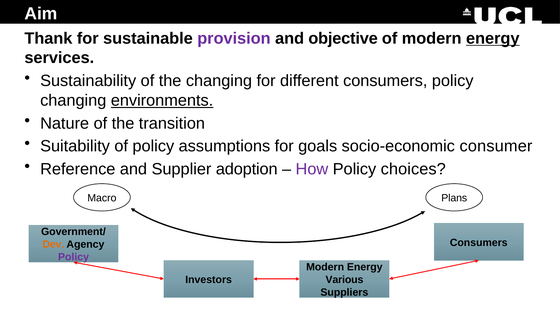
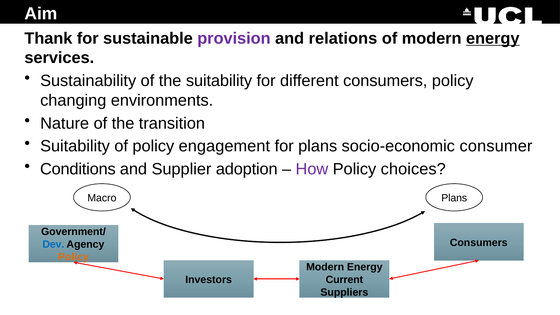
objective: objective -> relations (343, 38)
the changing: changing -> suitability (219, 81)
environments underline: present -> none (162, 100)
assumptions: assumptions -> engagement (224, 146)
for goals: goals -> plans (318, 146)
Reference: Reference -> Conditions (78, 169)
Dev colour: orange -> blue (53, 244)
Policy colour: purple -> orange (73, 257)
Various: Various -> Current (344, 280)
